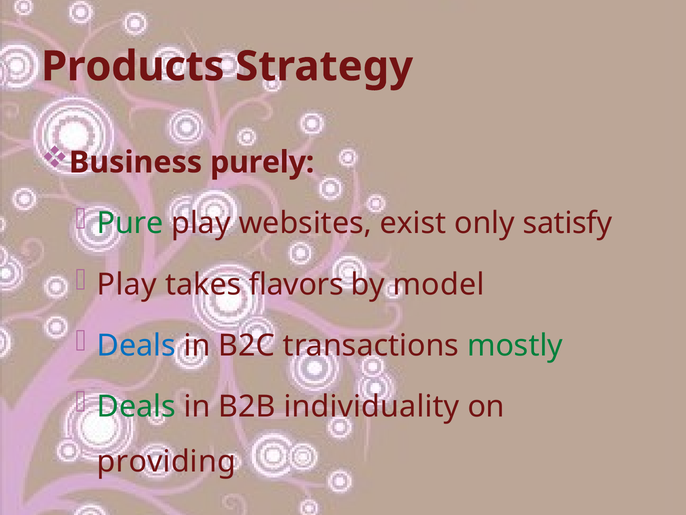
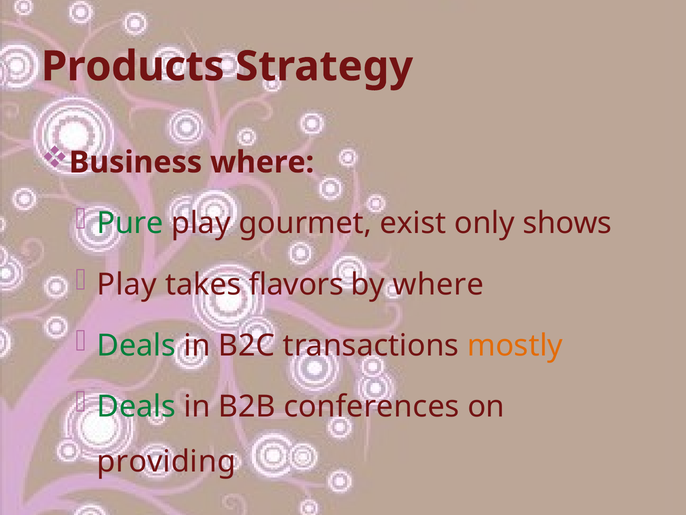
Business purely: purely -> where (262, 162)
websites: websites -> gourmet (305, 223)
satisfy: satisfy -> shows (567, 223)
by model: model -> where (438, 284)
Deals colour: blue -> green (136, 345)
mostly colour: green -> orange (515, 345)
individuality: individuality -> conferences (371, 406)
